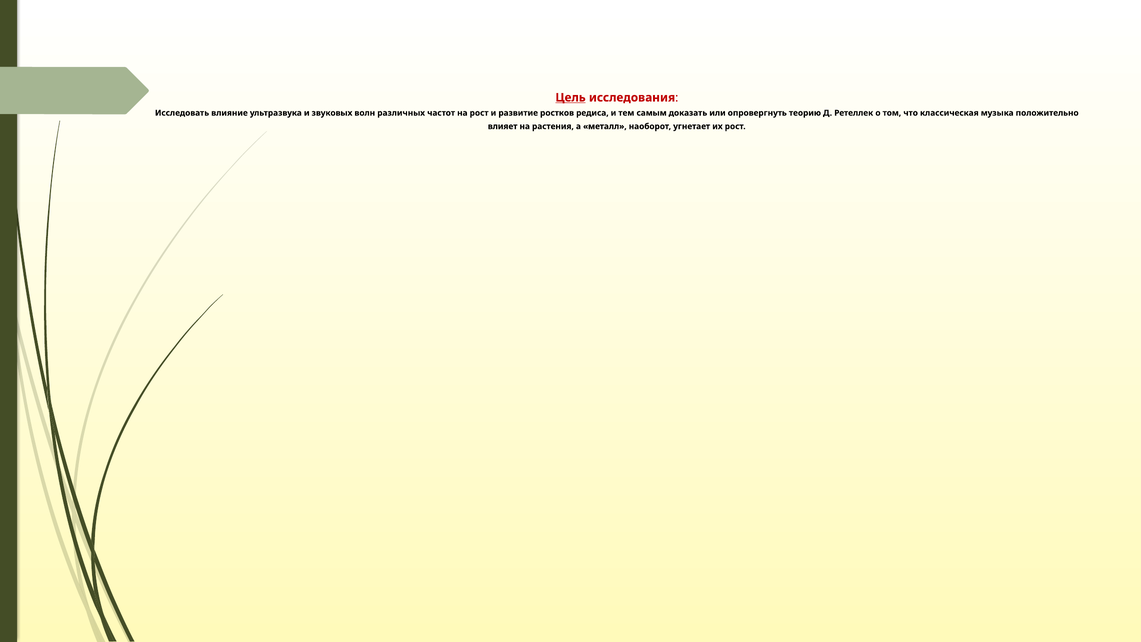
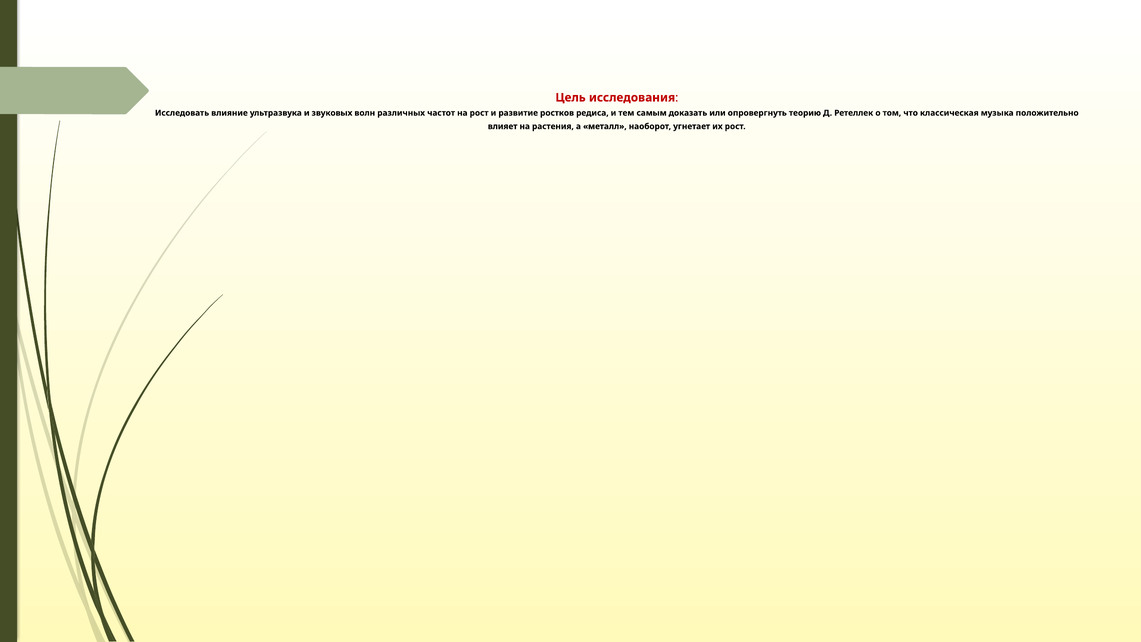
Цель underline: present -> none (571, 98)
